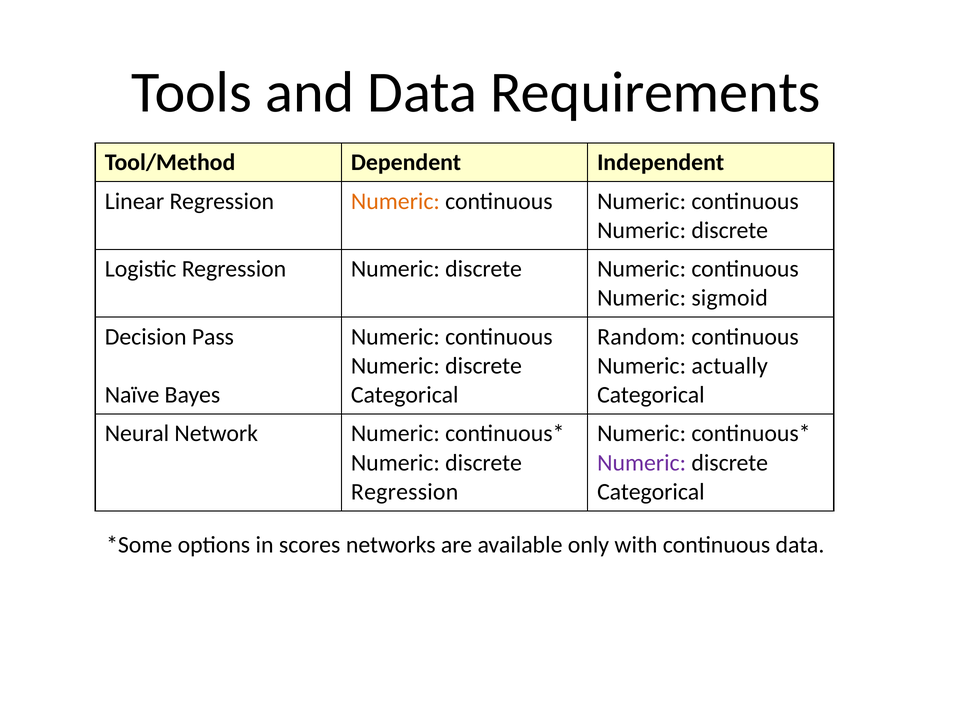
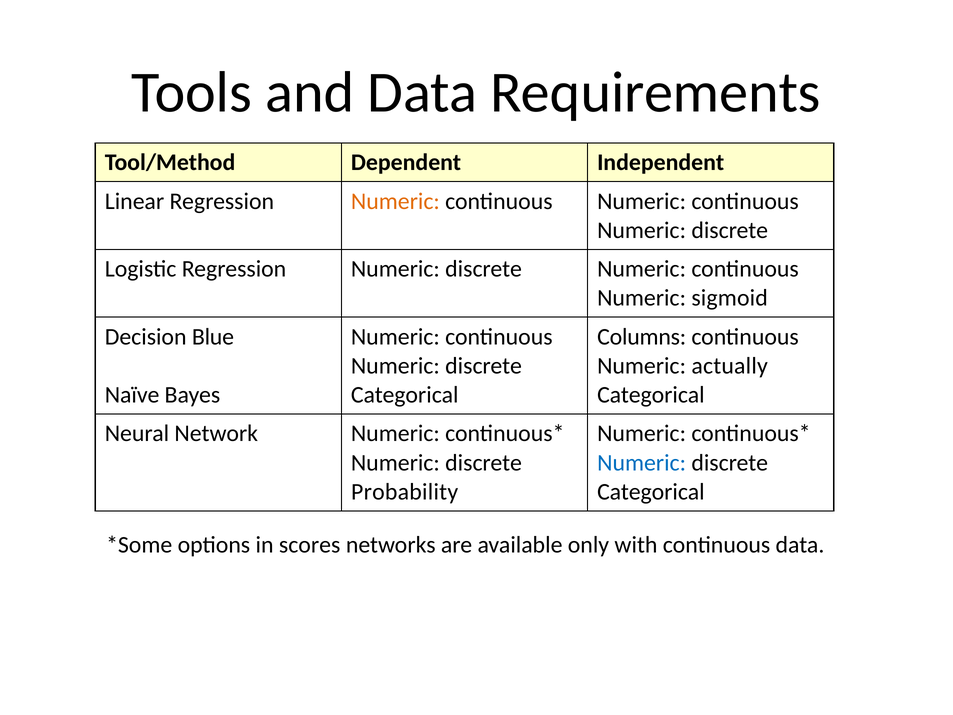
Pass: Pass -> Blue (213, 337)
Random: Random -> Columns (642, 337)
Numeric colour: purple -> blue (642, 463)
Regression: Regression -> Probability (405, 492)
